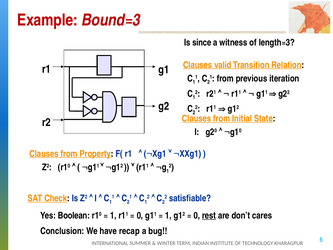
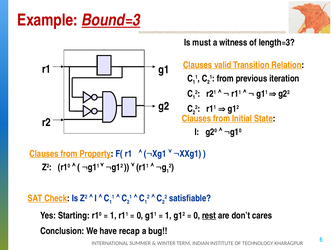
Bound=3 underline: none -> present (111, 20)
since: since -> must (202, 42)
Boolean: Boolean -> Starting (74, 215)
